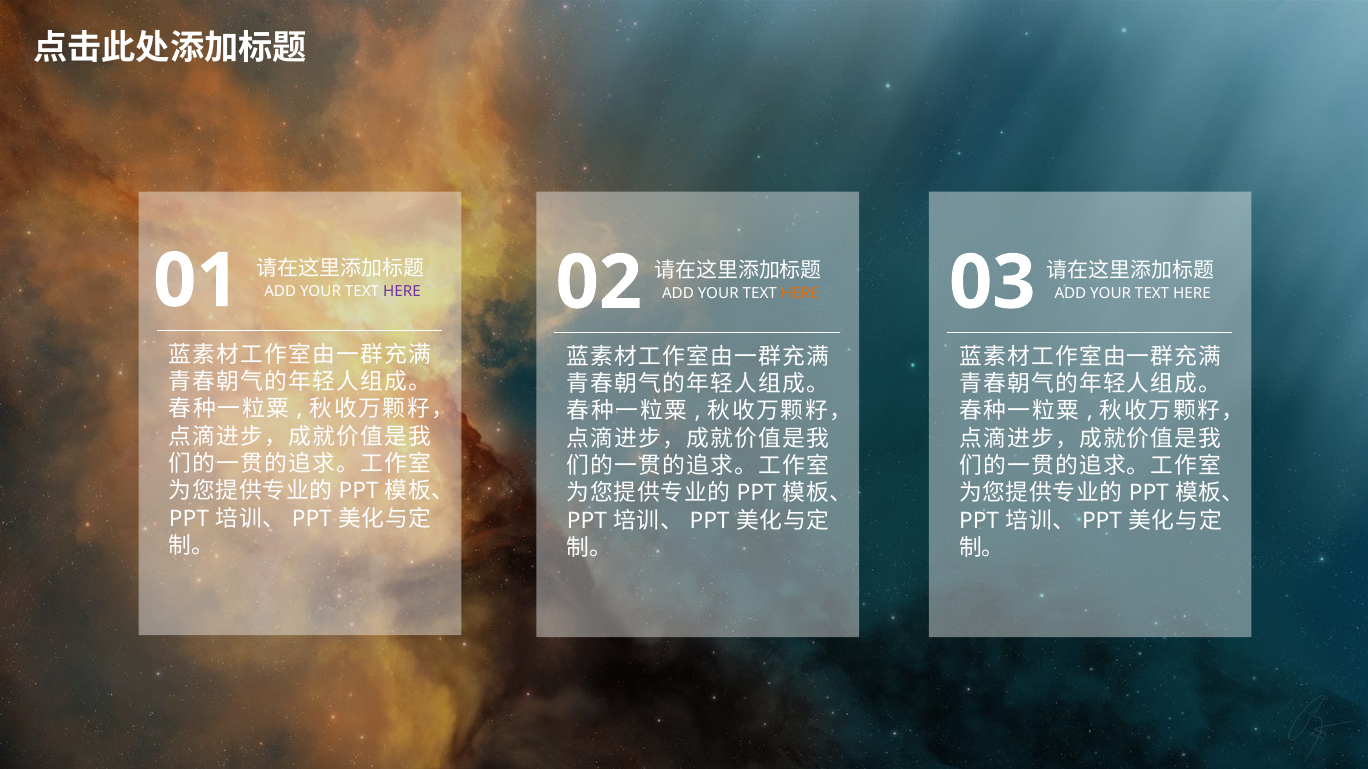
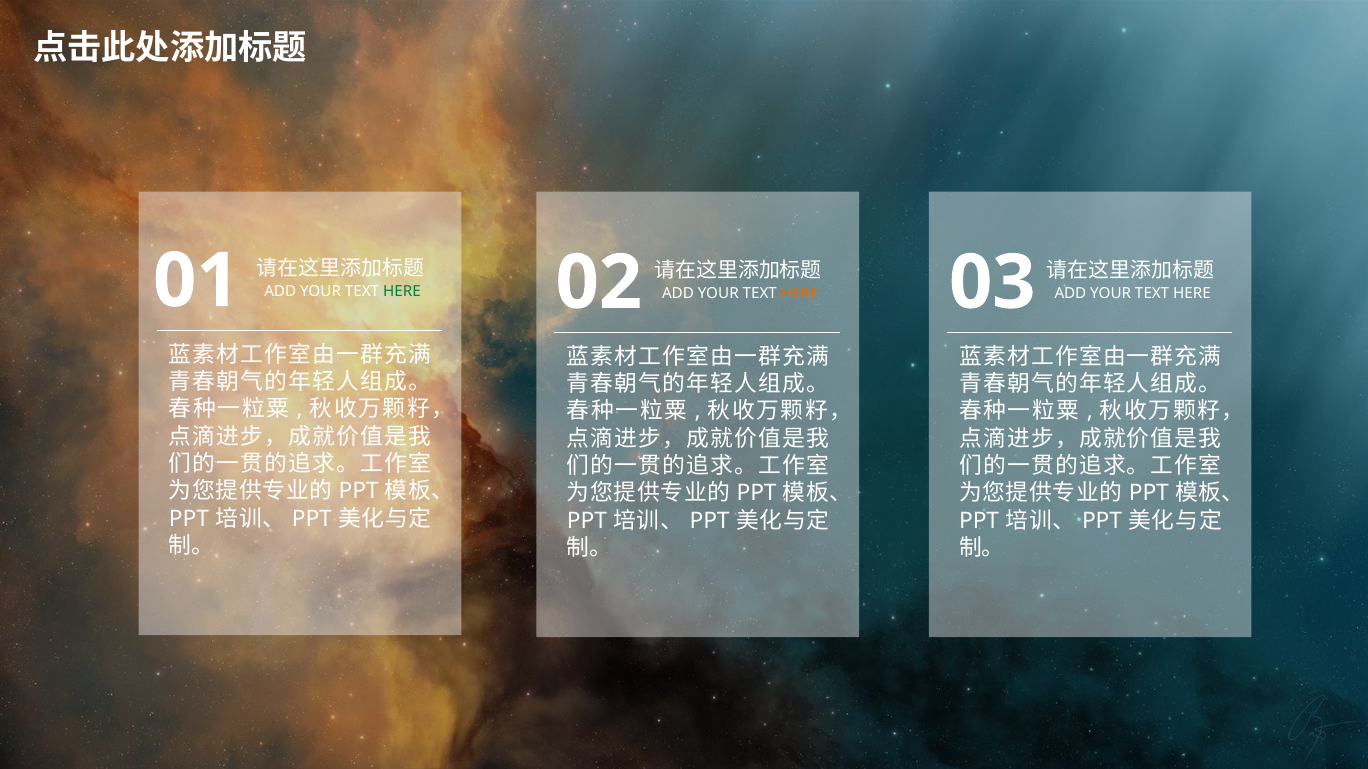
HERE colour: purple -> green (402, 291)
